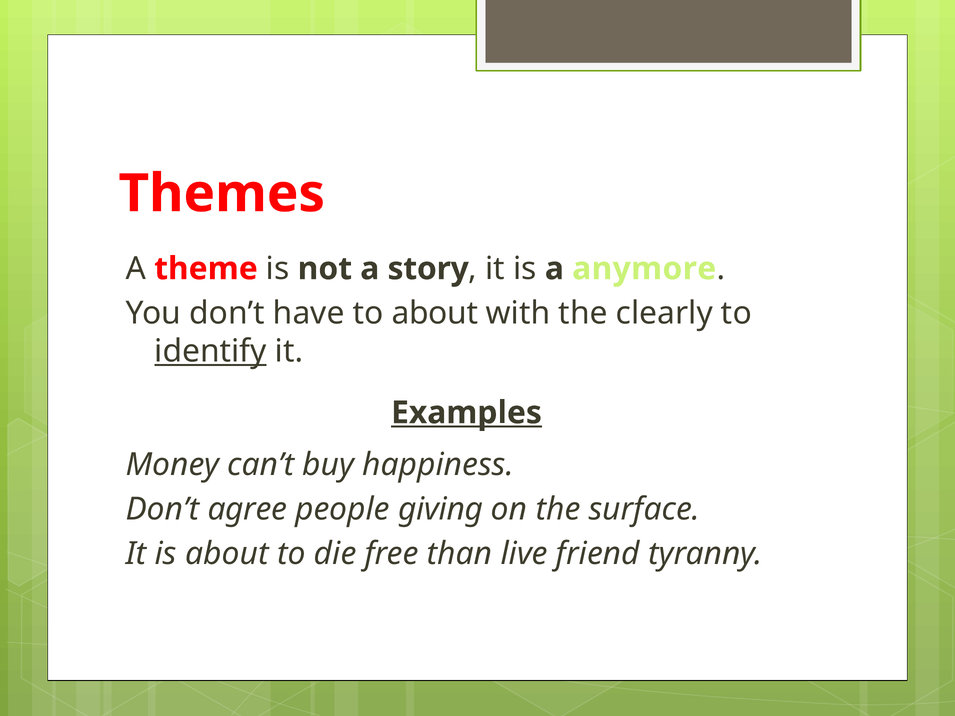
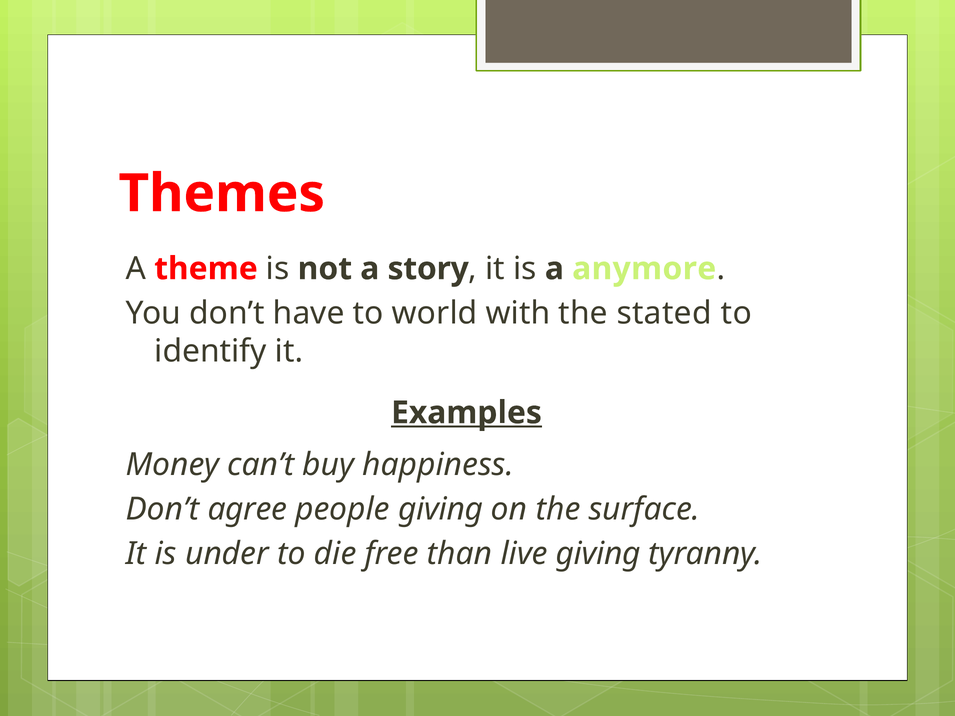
to about: about -> world (435, 313)
clearly: clearly -> stated (664, 313)
identify underline: present -> none (210, 352)
is about: about -> under (227, 554)
live friend: friend -> giving (598, 554)
